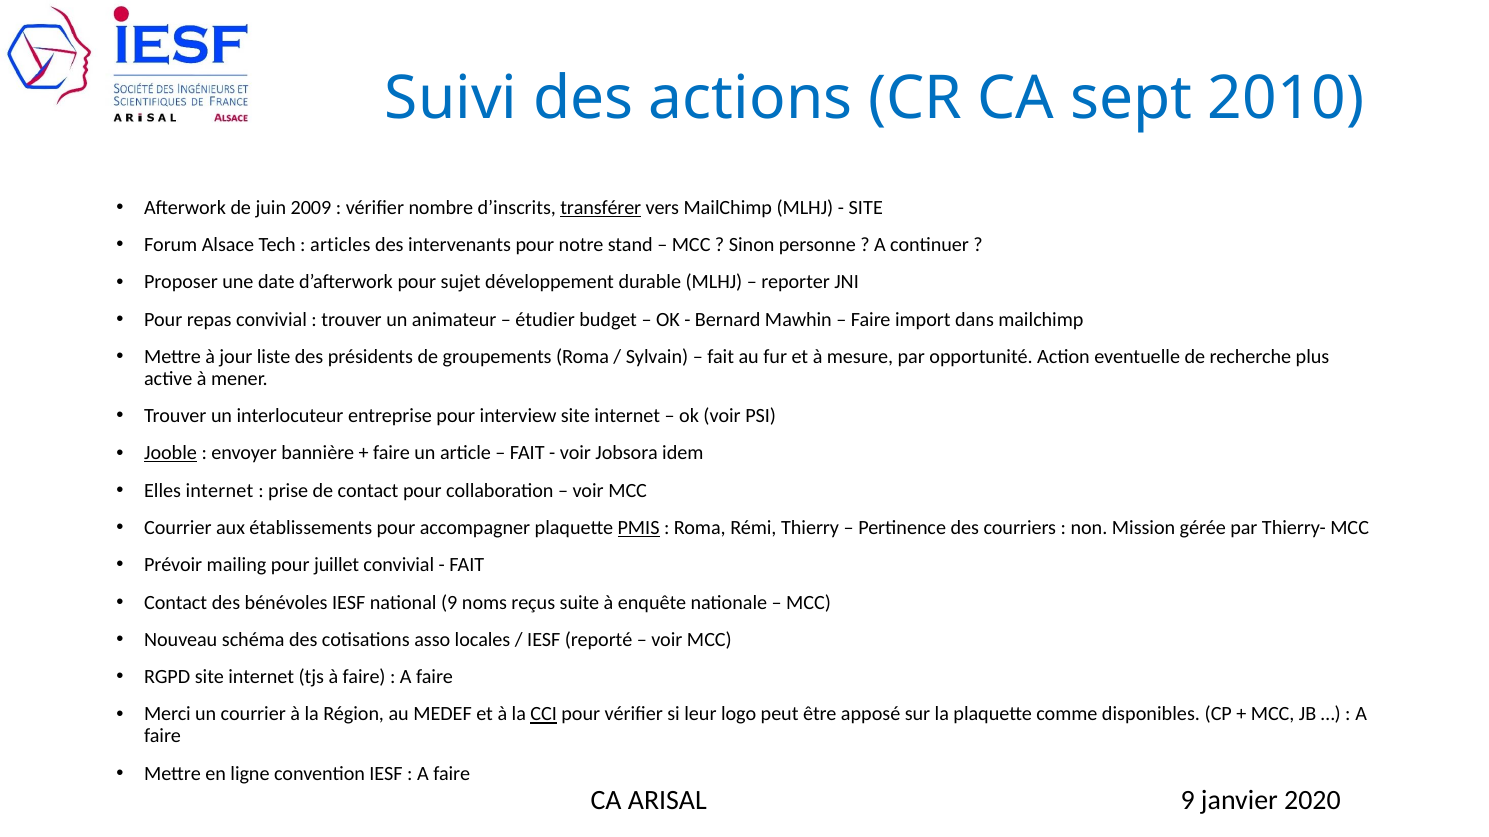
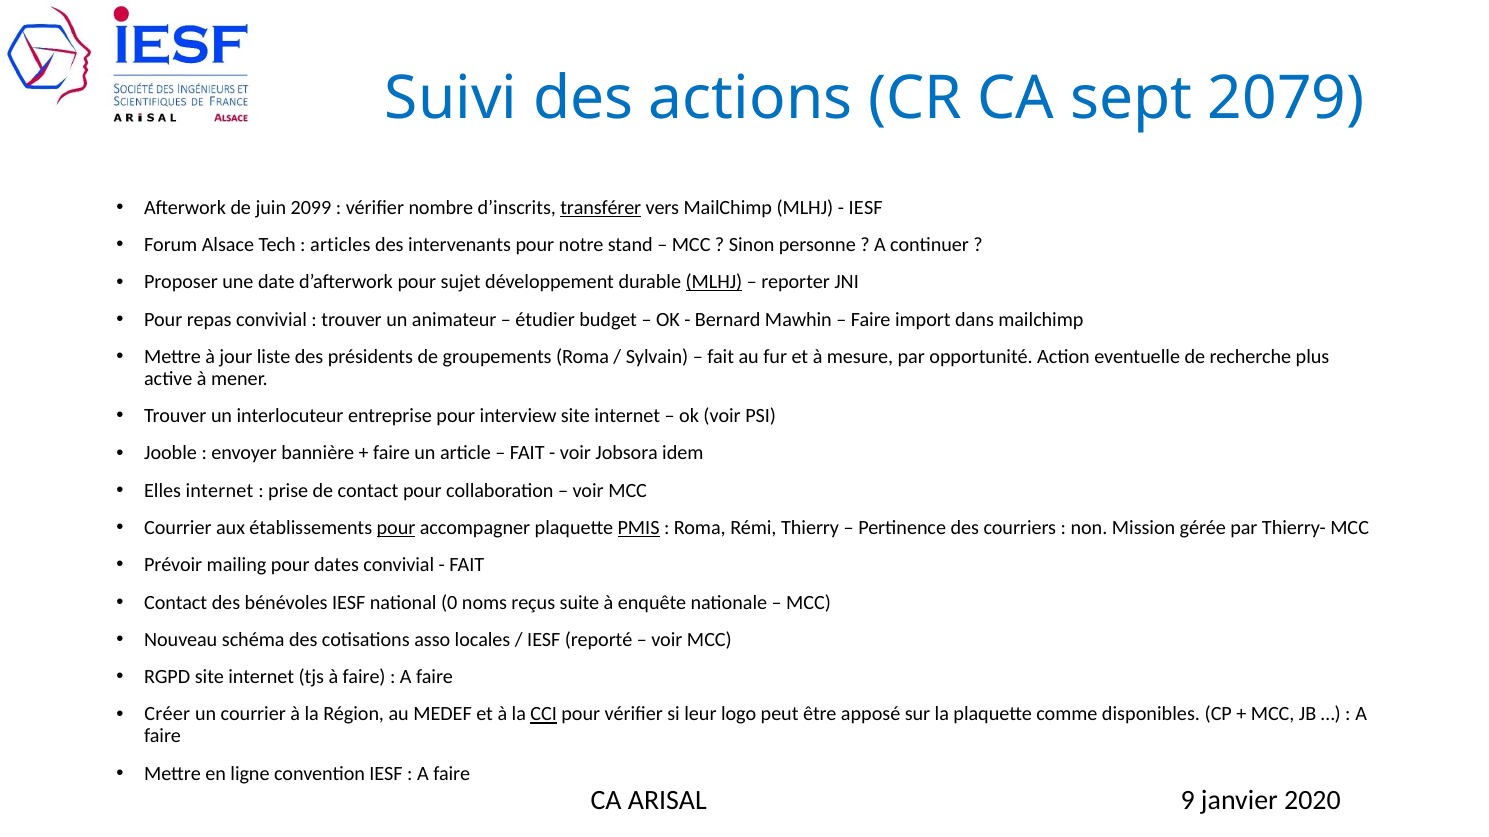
2010: 2010 -> 2079 (1286, 98)
2009: 2009 -> 2099 (311, 208)
SITE: SITE -> IESF (866, 208)
MLHJ underline: none -> present (714, 282)
Jooble underline: present -> none (171, 453)
pour underline: none -> present (396, 528)
juillet: juillet -> dates (337, 565)
national 9: 9 -> 0 (449, 603)
Merci: Merci -> Créer (167, 715)
